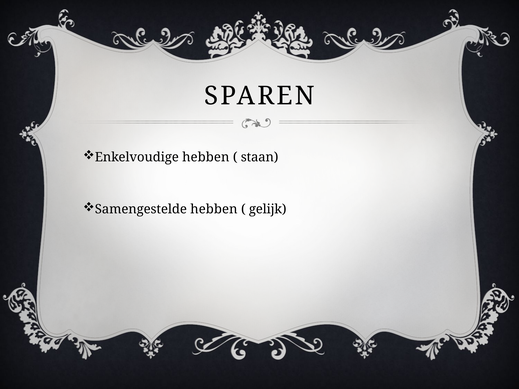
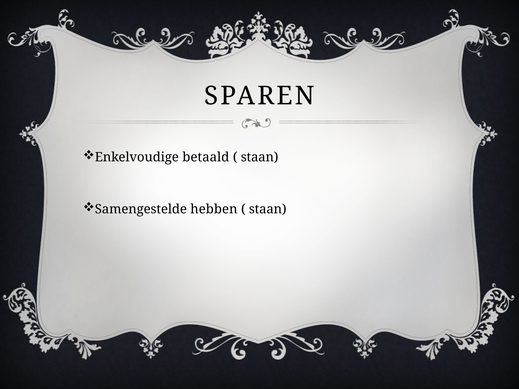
Enkelvoudige hebben: hebben -> betaald (206, 157)
gelijk: gelijk -> staan (268, 209)
